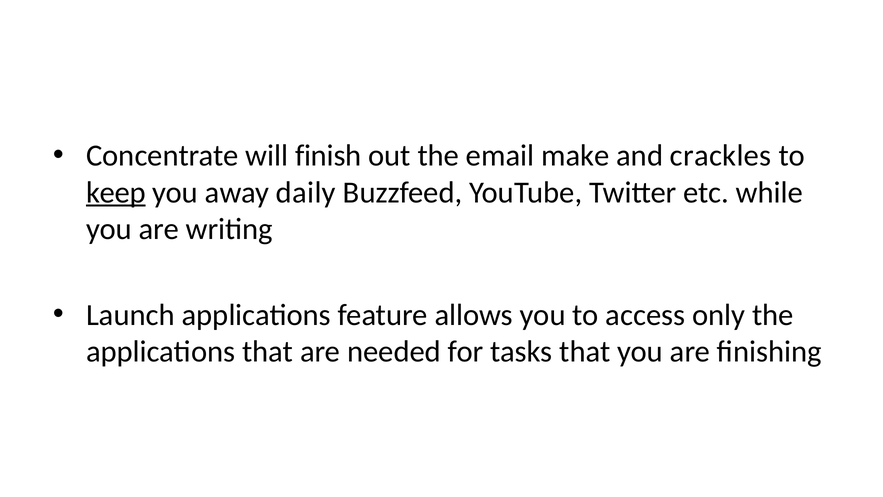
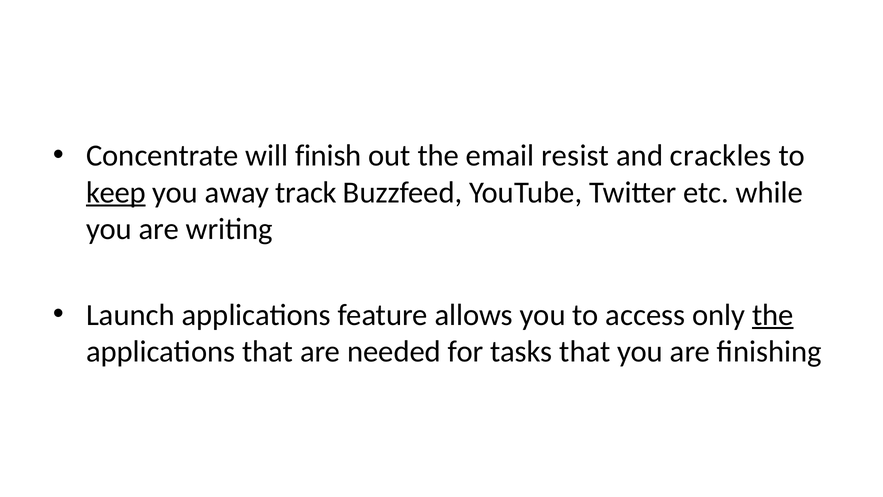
make: make -> resist (575, 156)
daily: daily -> track (306, 192)
the underline: none -> present (773, 315)
